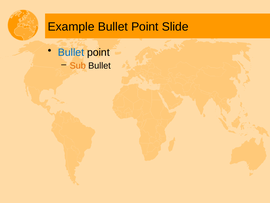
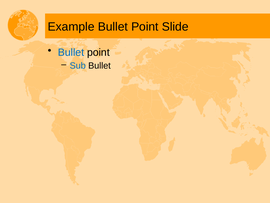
Sub colour: orange -> blue (78, 66)
